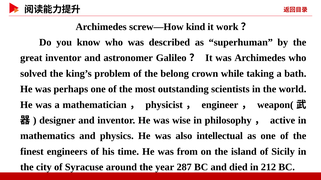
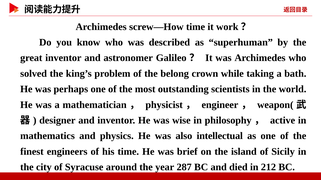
screw—How kind: kind -> time (196, 27)
from: from -> brief (187, 152)
